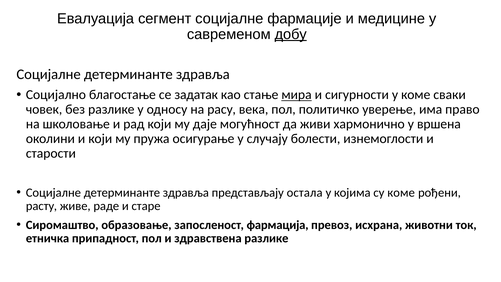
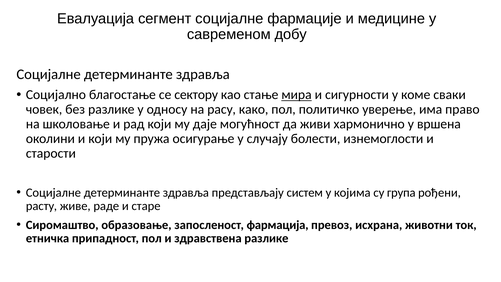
добу underline: present -> none (291, 34)
задатак: задатак -> сектору (196, 95)
века: века -> како (254, 109)
остала: остала -> систем (305, 192)
су коме: коме -> група (401, 192)
